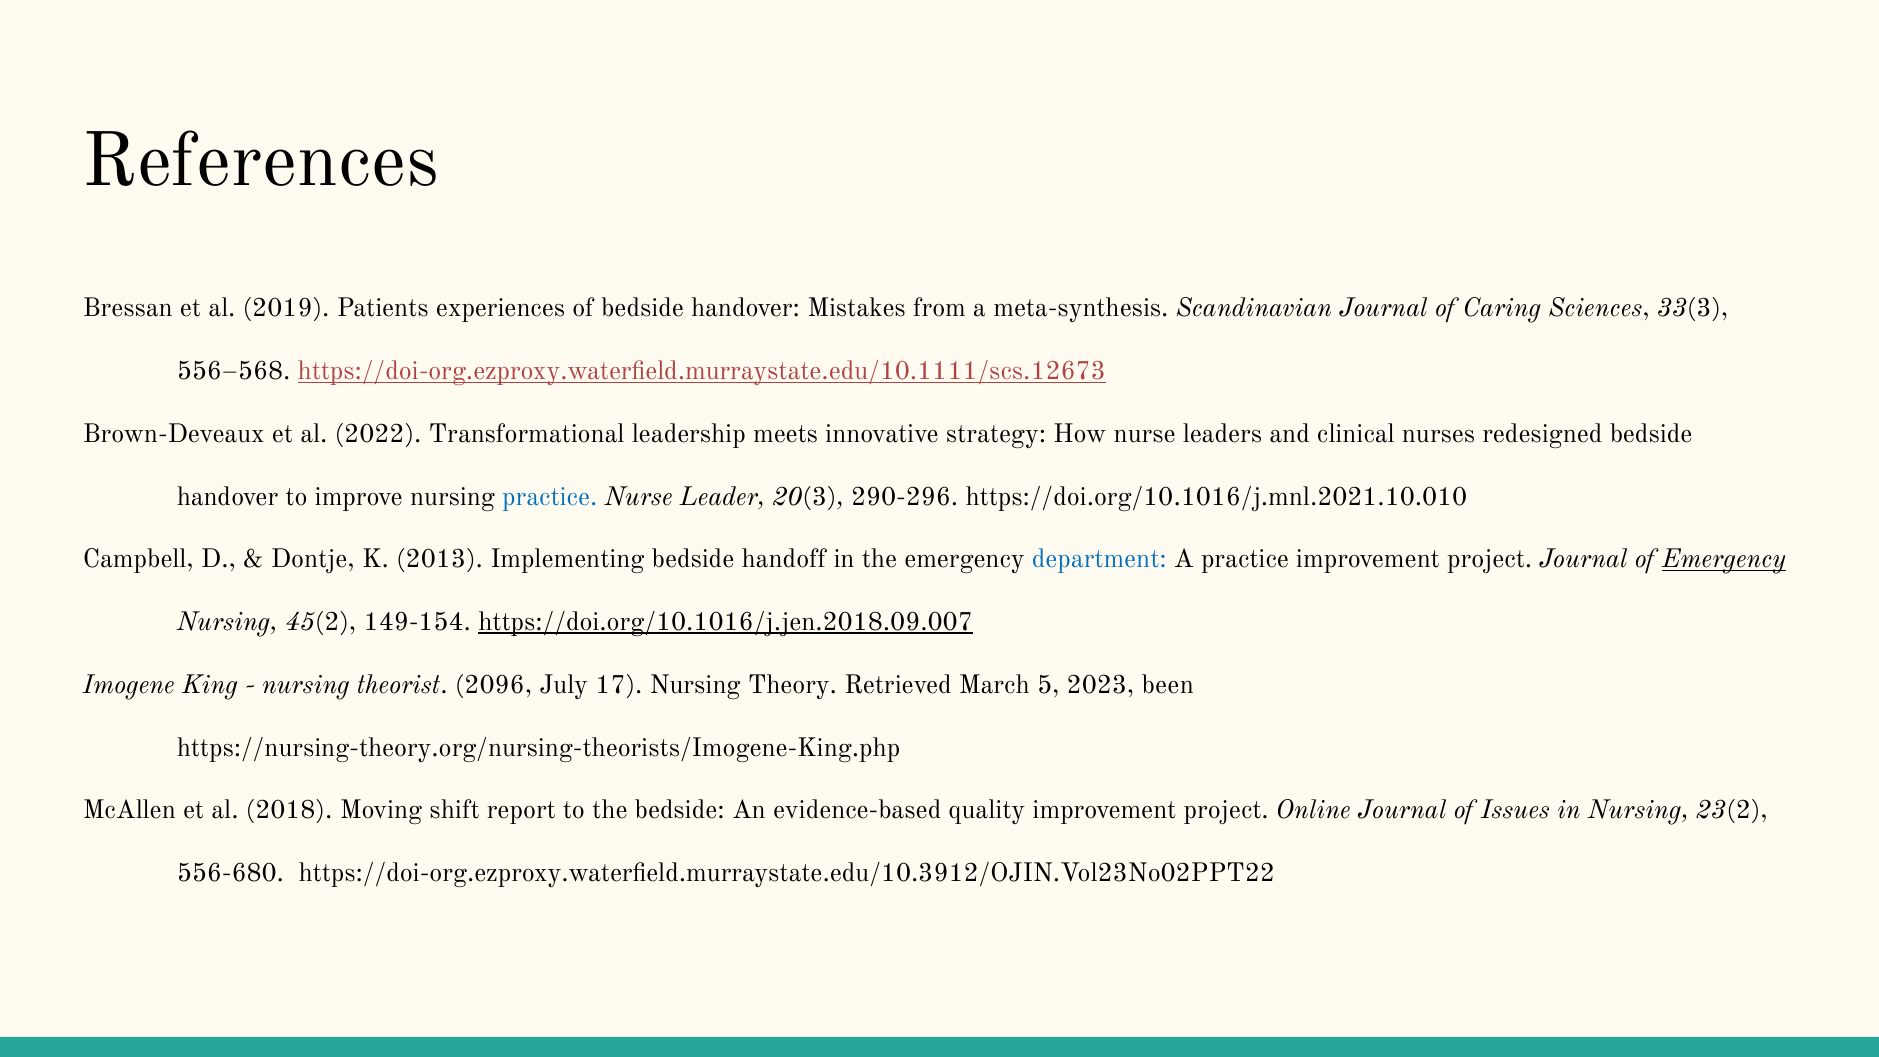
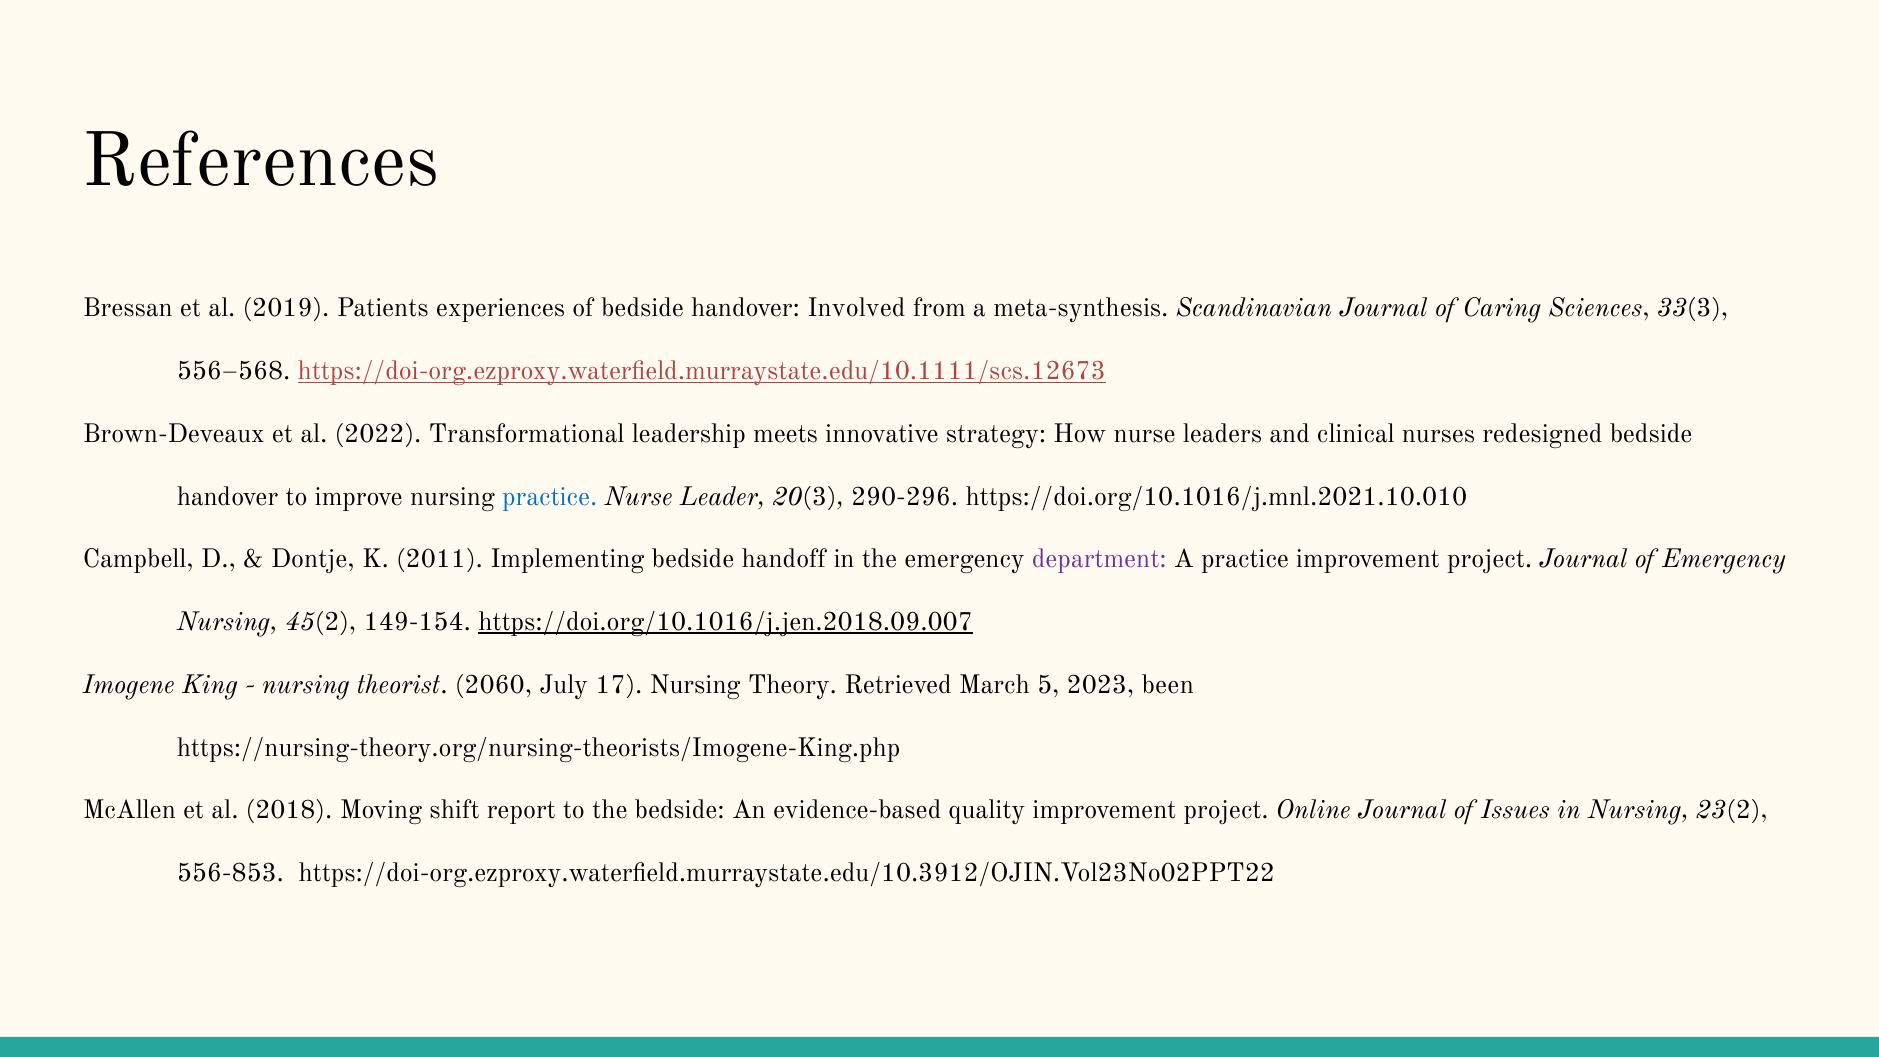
Mistakes: Mistakes -> Involved (856, 308)
2013: 2013 -> 2011 (440, 559)
department colour: blue -> purple (1099, 559)
Emergency underline: present -> none (1724, 559)
2096: 2096 -> 2060 (493, 685)
556-680: 556-680 -> 556-853 (230, 873)
